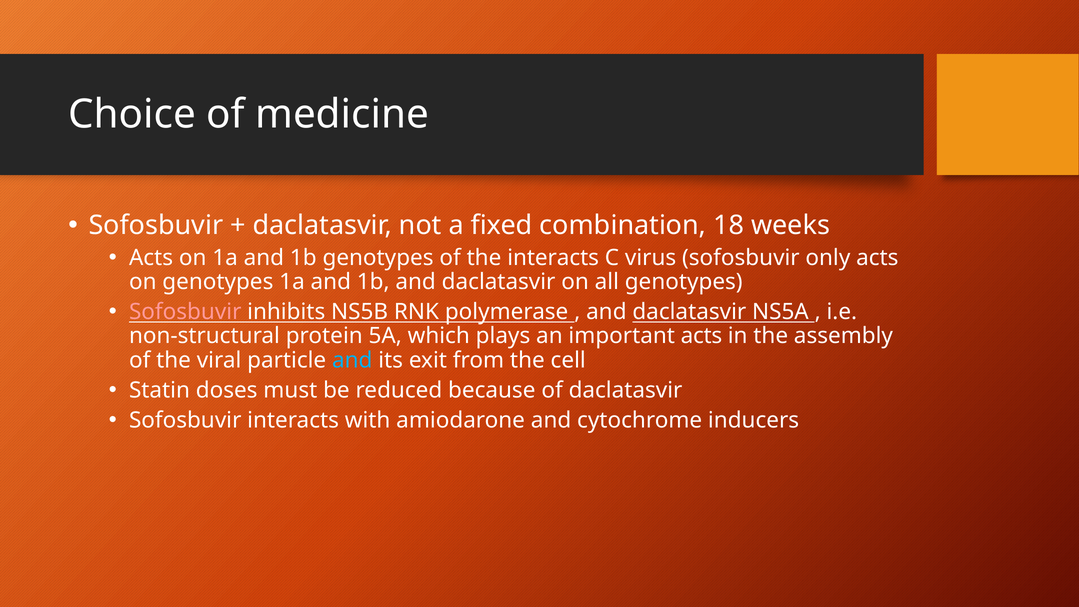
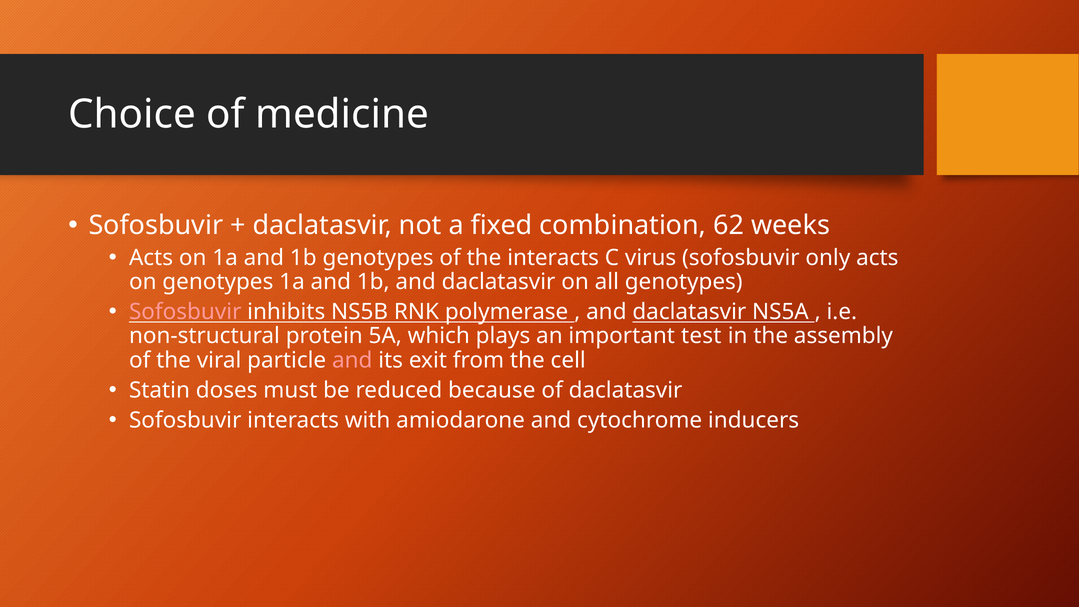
18: 18 -> 62 (729, 225)
important acts: acts -> test (701, 336)
and colour: light blue -> pink (352, 360)
